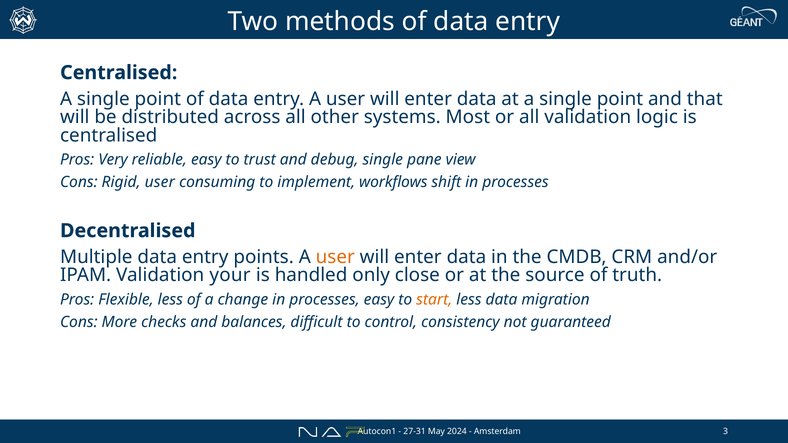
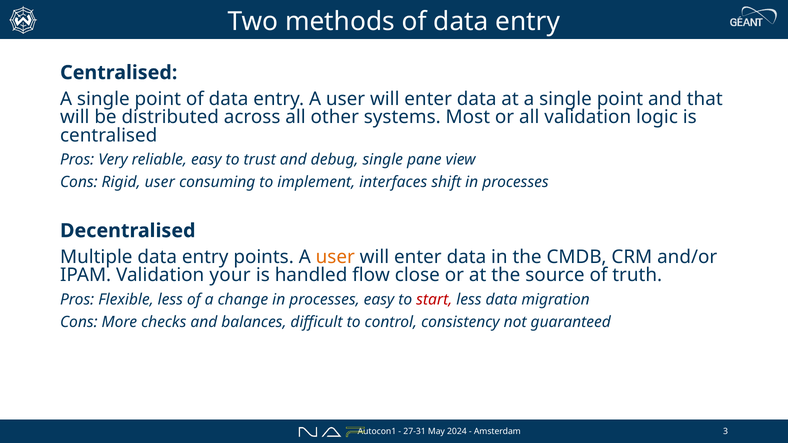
workflows: workflows -> interfaces (393, 182)
only: only -> flow (371, 275)
start colour: orange -> red (434, 300)
